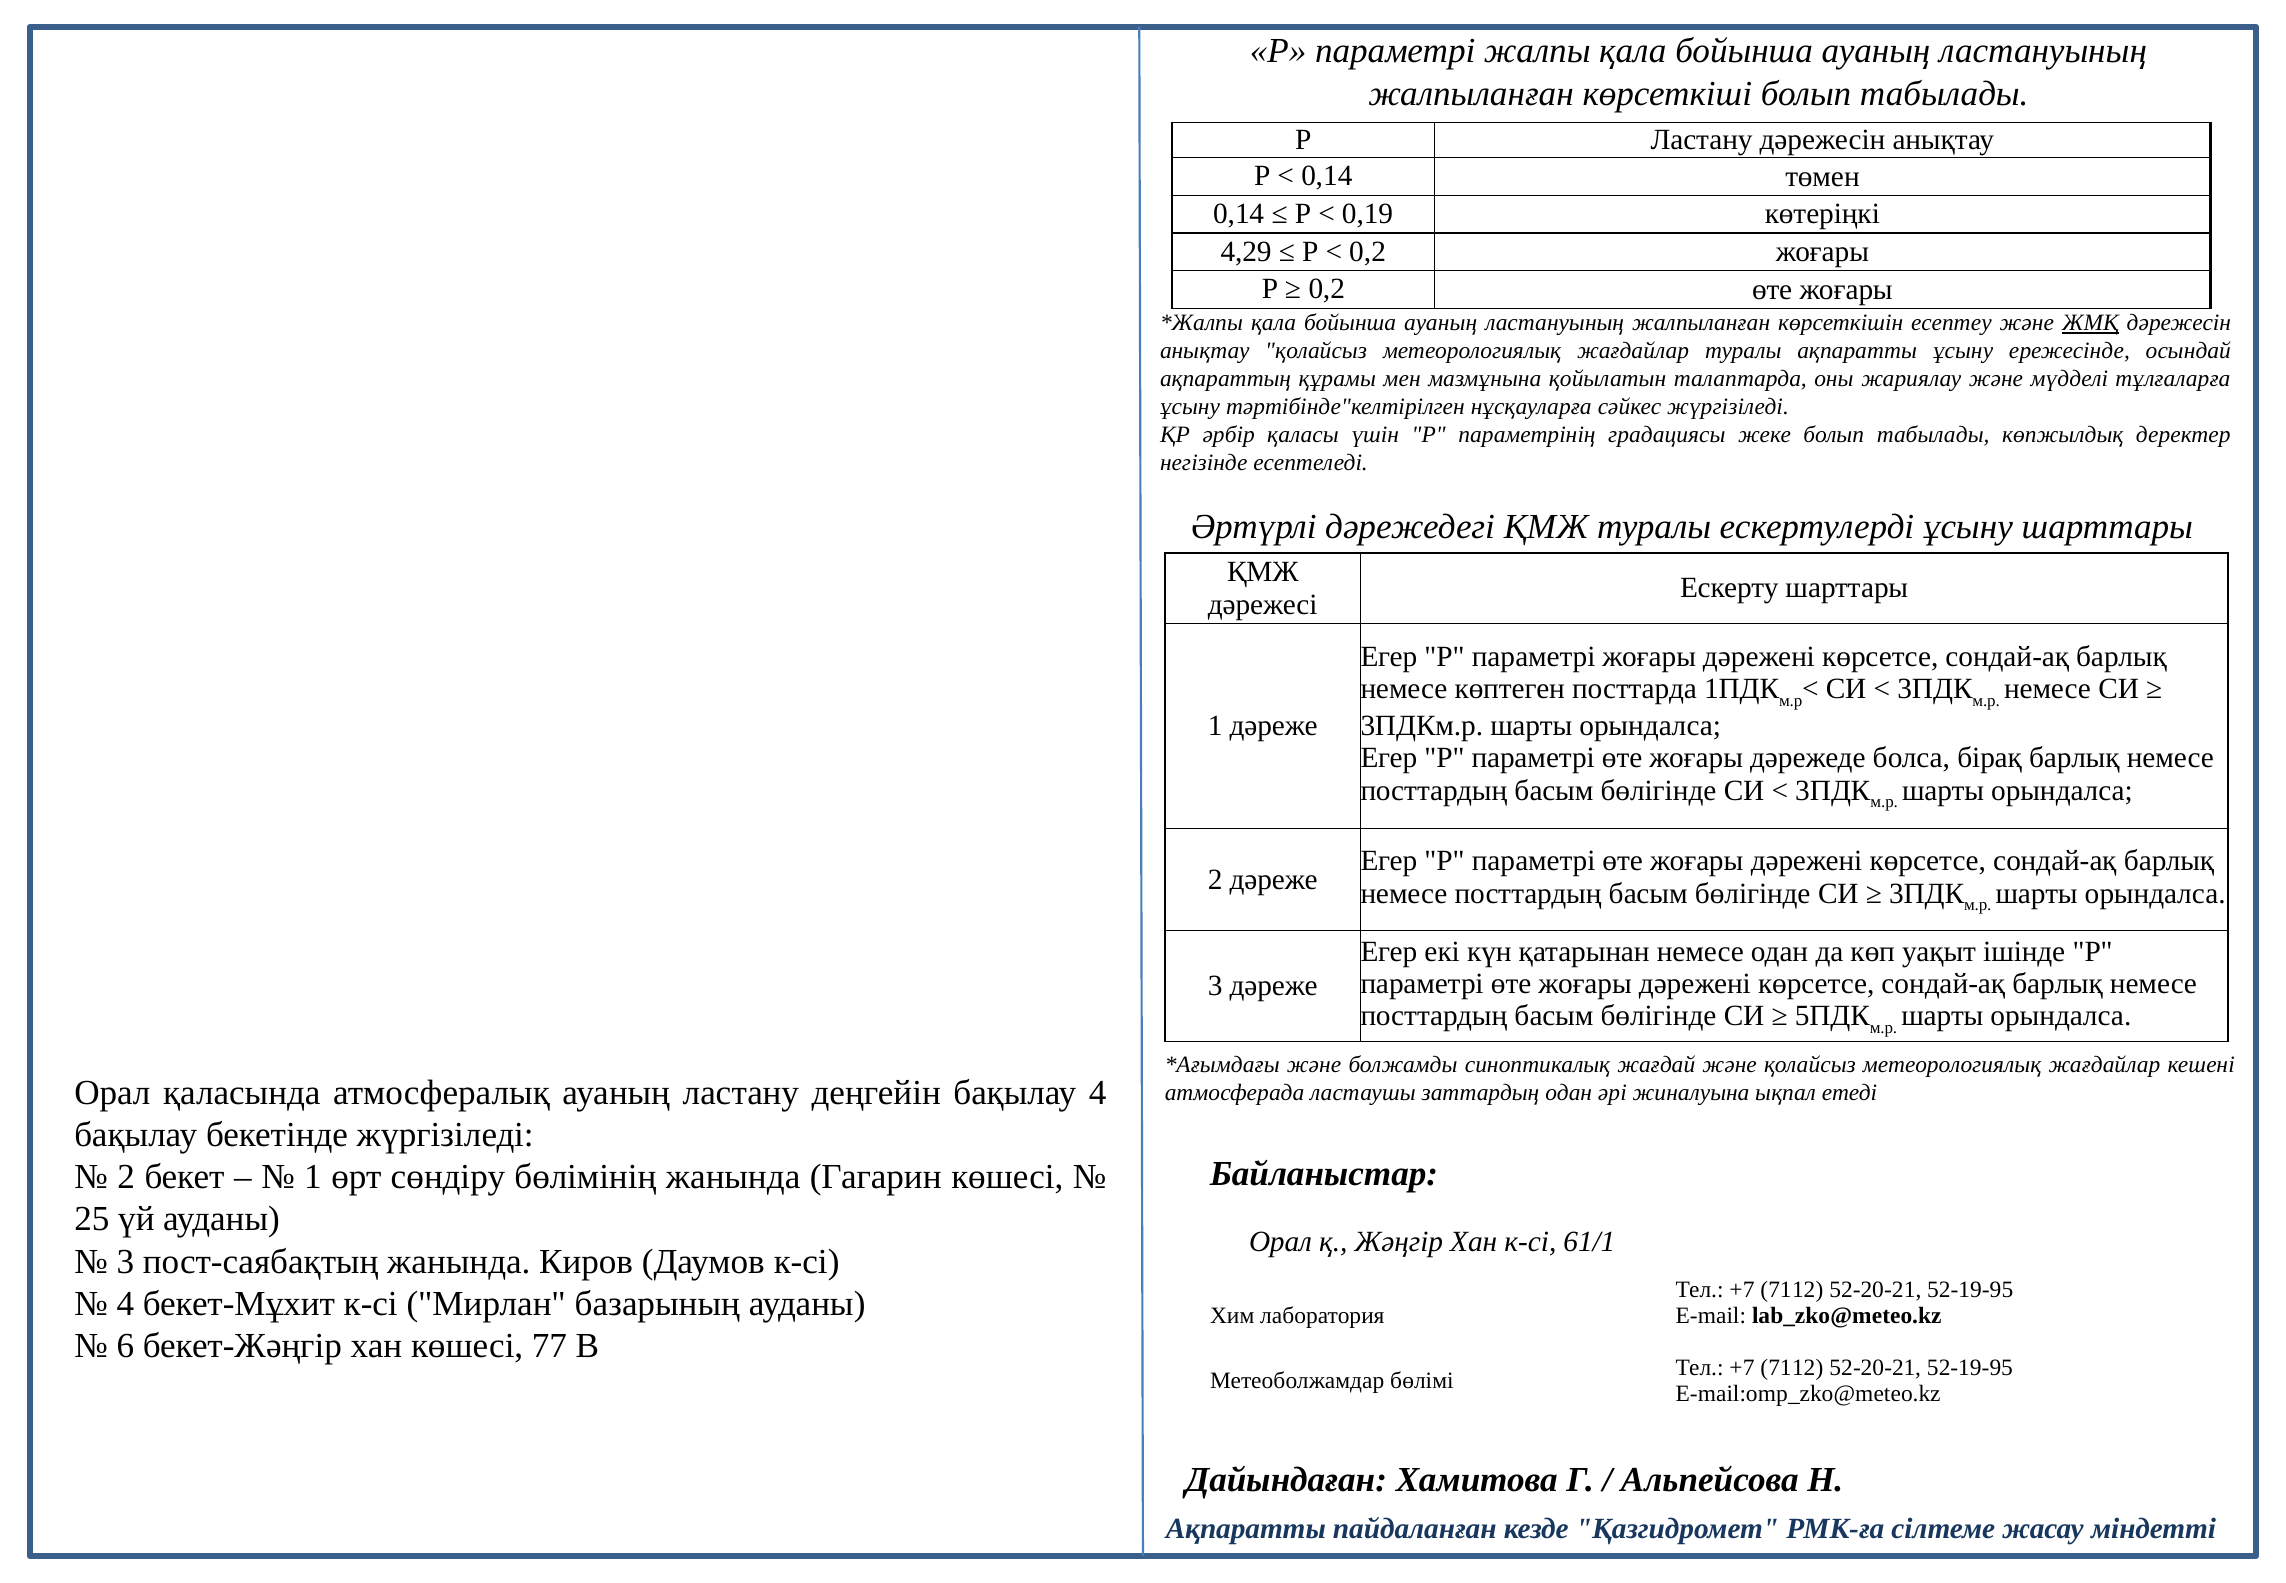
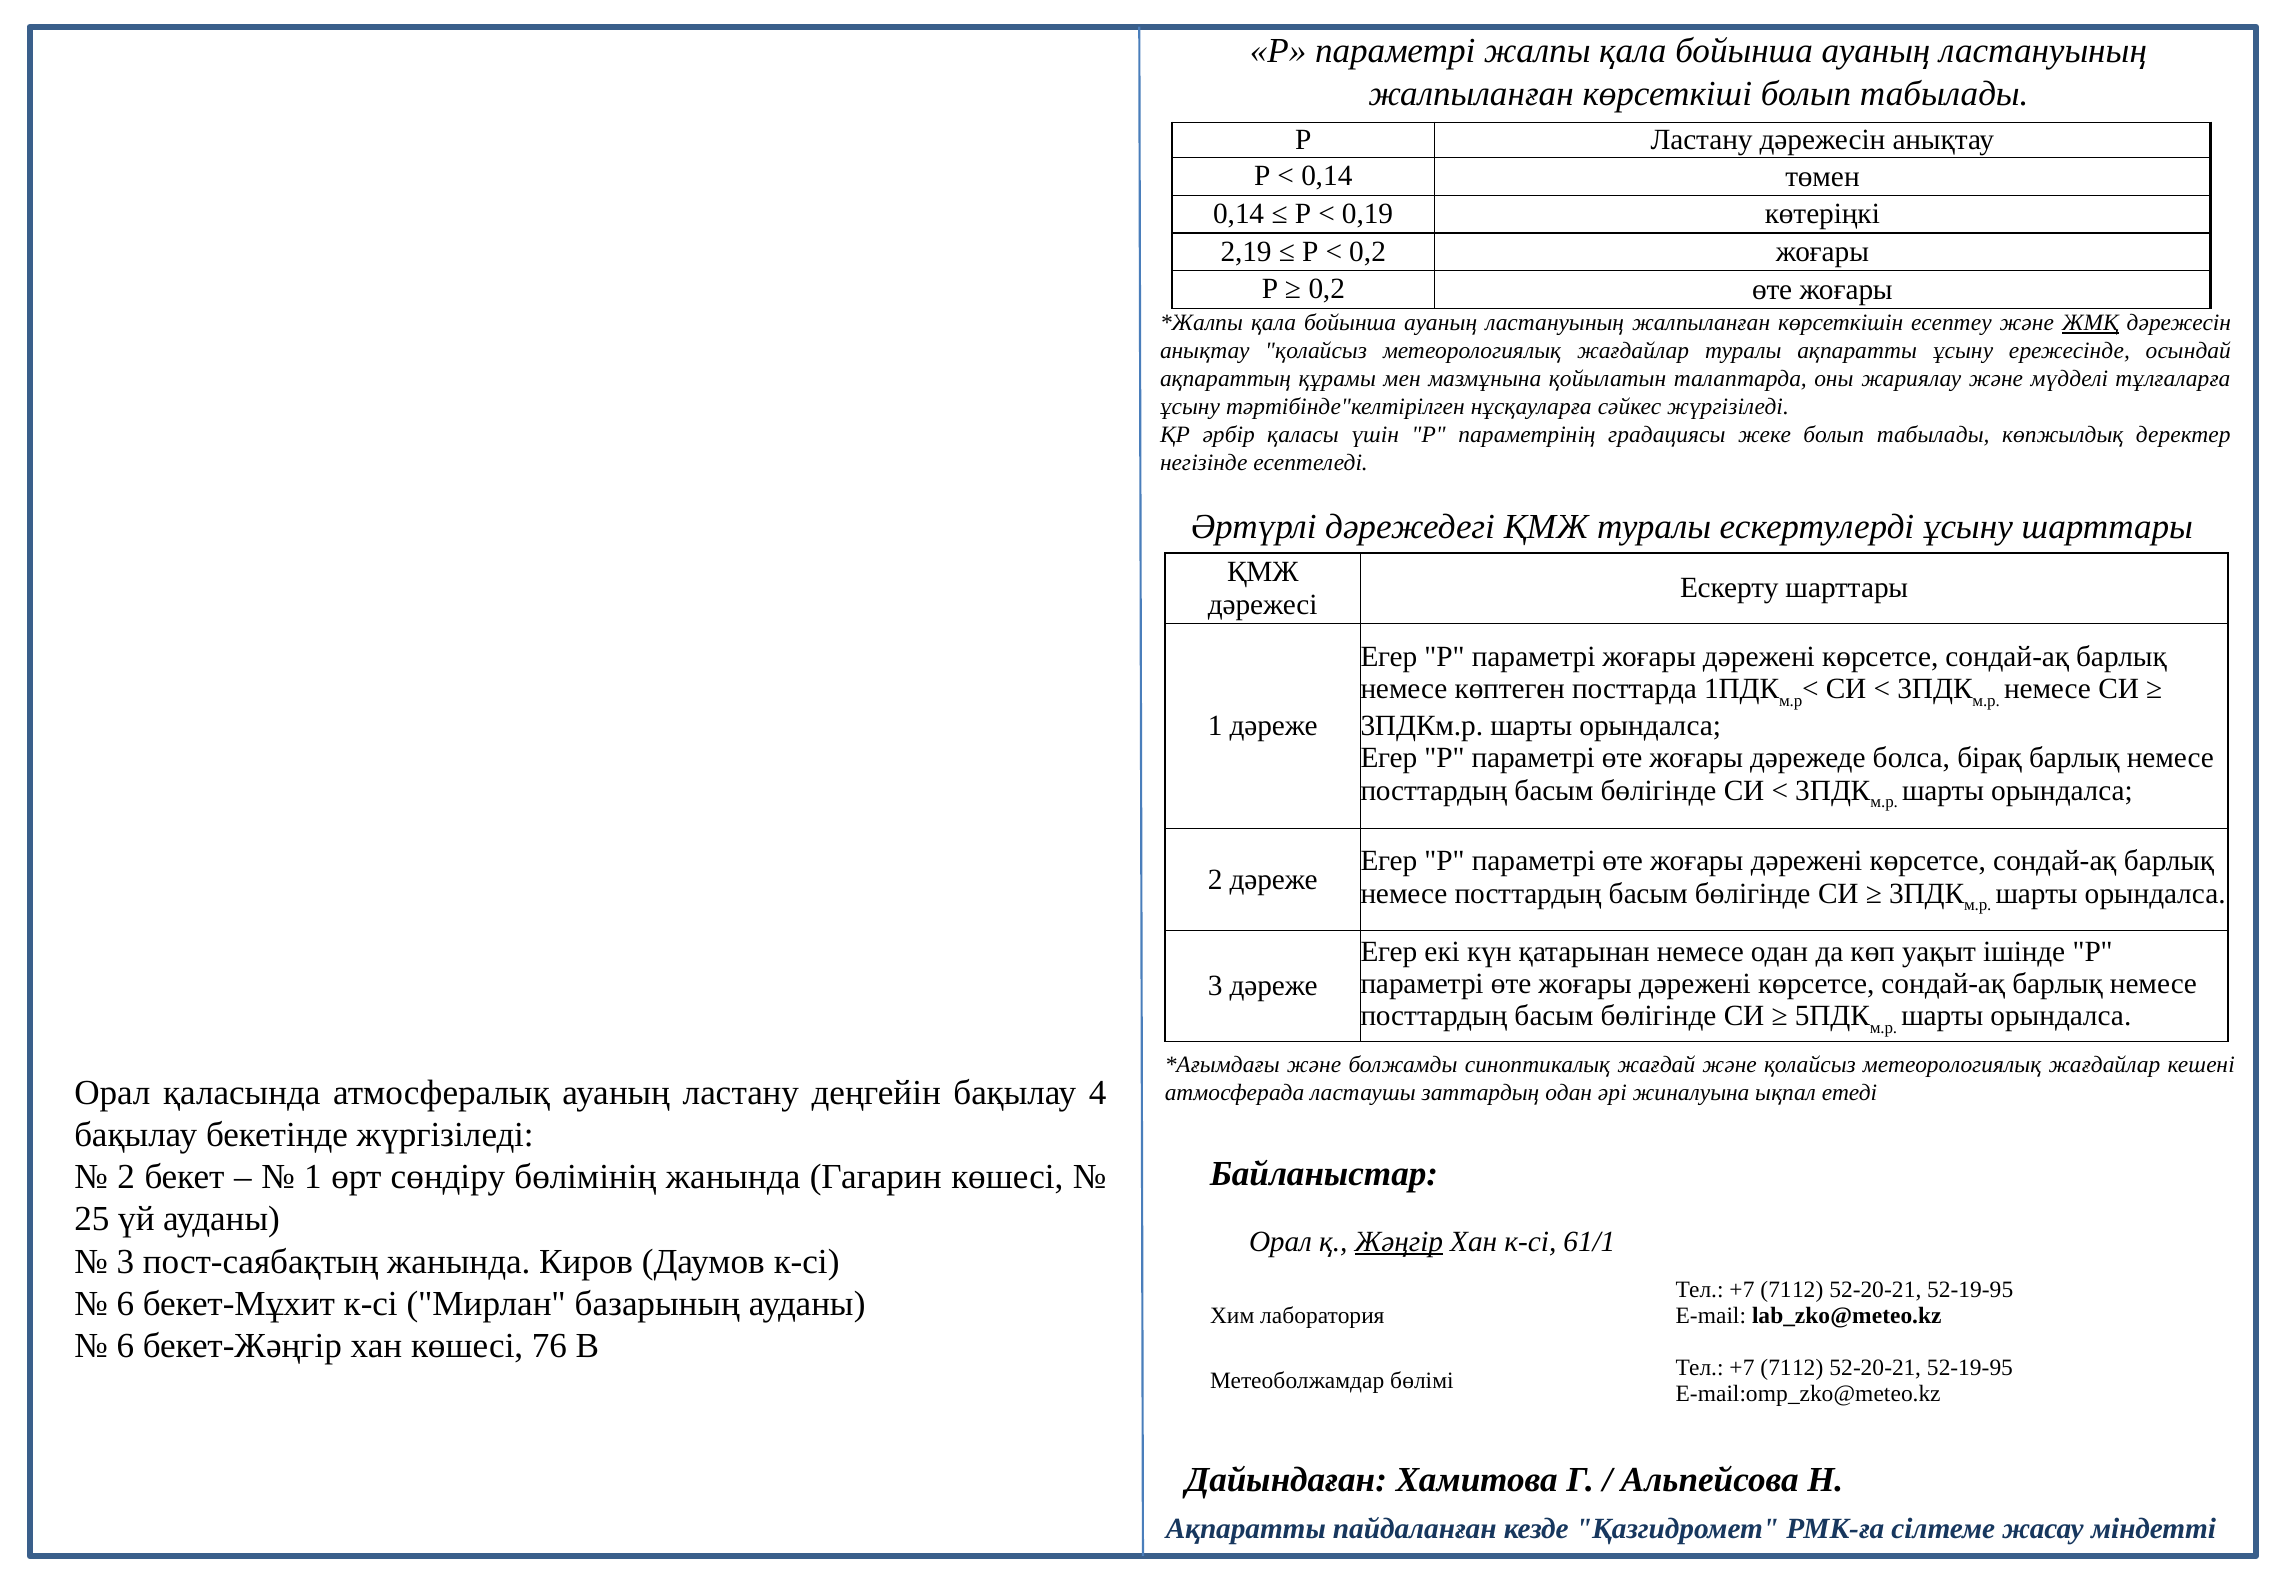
4,29: 4,29 -> 2,19 (1246, 252)
Жәңгір underline: none -> present (1399, 1241)
4: 4 -> 6 (125, 1303)
77: 77 -> 76 (549, 1346)
